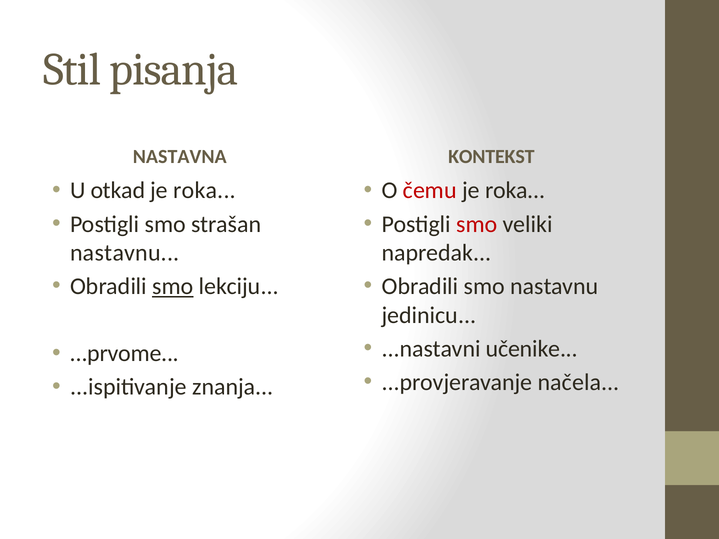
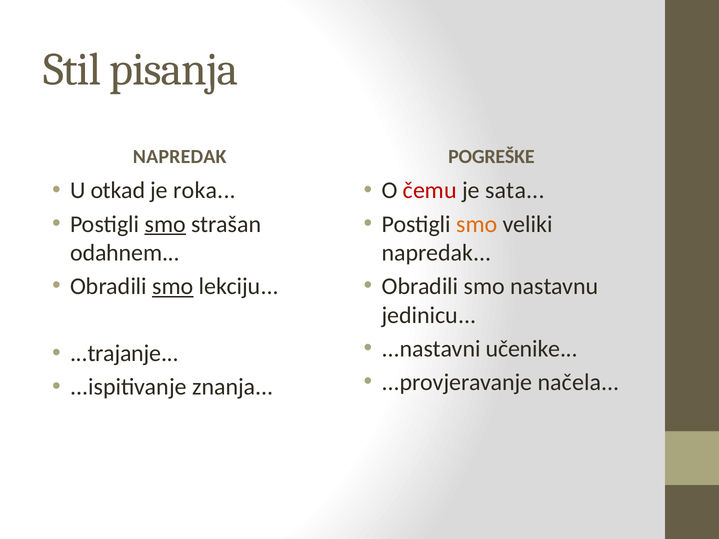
NASTAVNA: NASTAVNA -> NAPREDAK (180, 157)
KONTEKST: KONTEKST -> POGREŠKE (491, 157)
roka: roka -> sata (515, 191)
smo underline: none -> present (165, 224)
smo colour: red -> orange (477, 224)
nastavnu: nastavnu -> odahnem (125, 253)
...prvome: ...prvome -> ...trajanje (124, 354)
